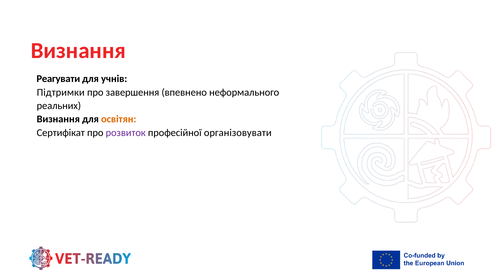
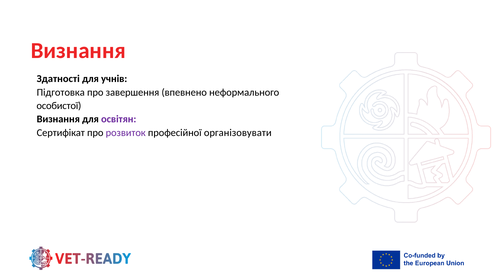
Реагувати: Реагувати -> Здатності (58, 79)
Підтримки: Підтримки -> Підготовка (61, 92)
реальних: реальних -> особистої (59, 106)
освітян colour: orange -> purple (119, 119)
